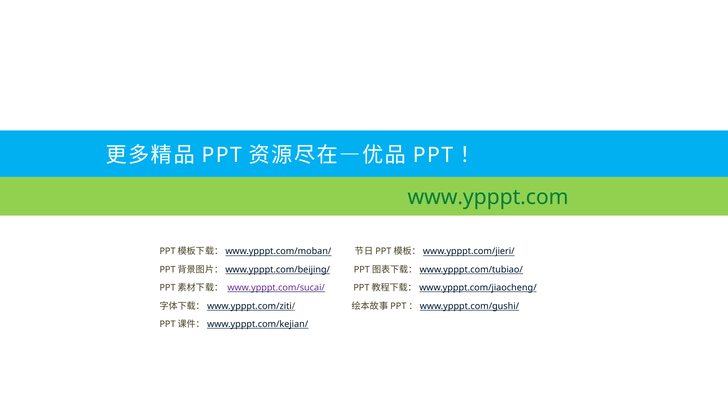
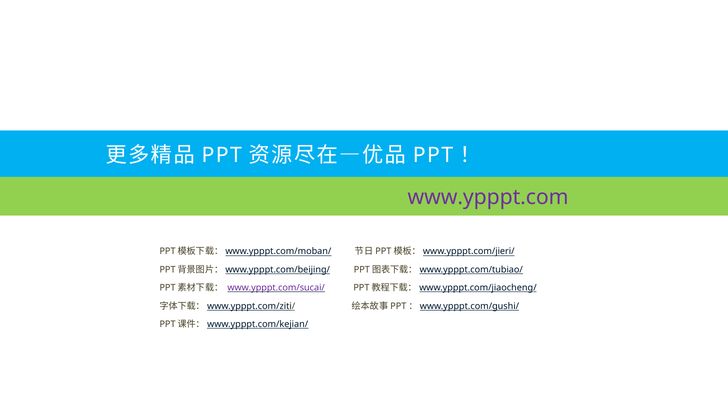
www.ypppt.com colour: green -> purple (488, 197)
